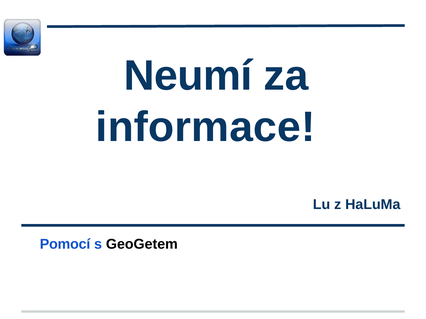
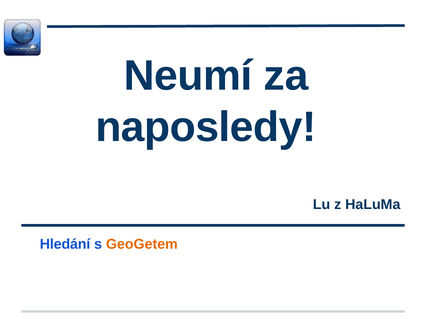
informace: informace -> naposledy (206, 127)
Pomocí: Pomocí -> Hledání (65, 245)
GeoGetem colour: black -> orange (142, 245)
